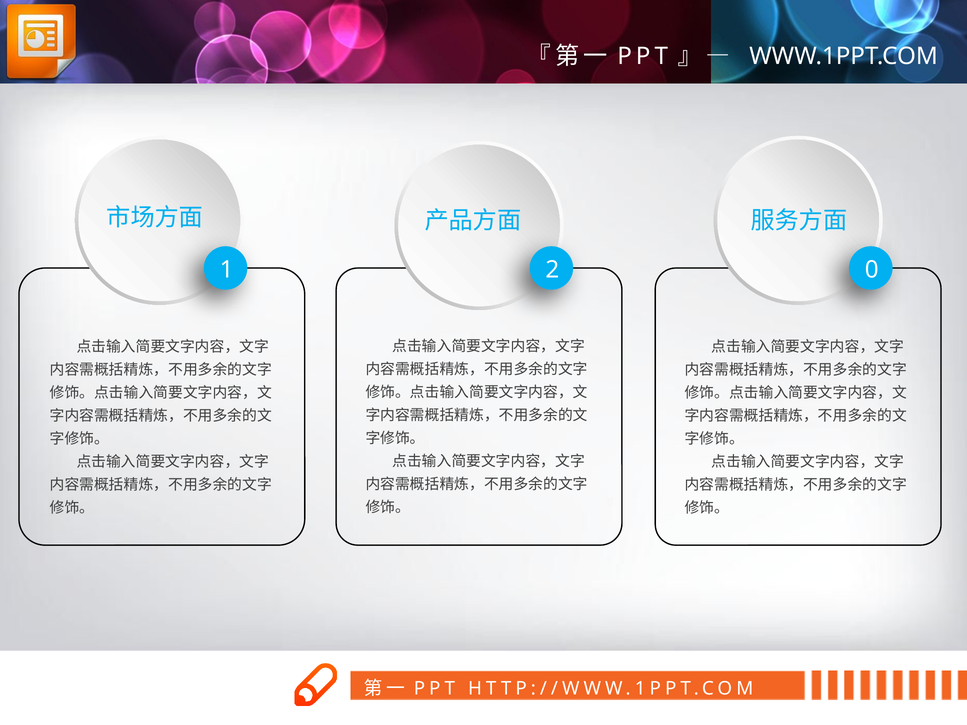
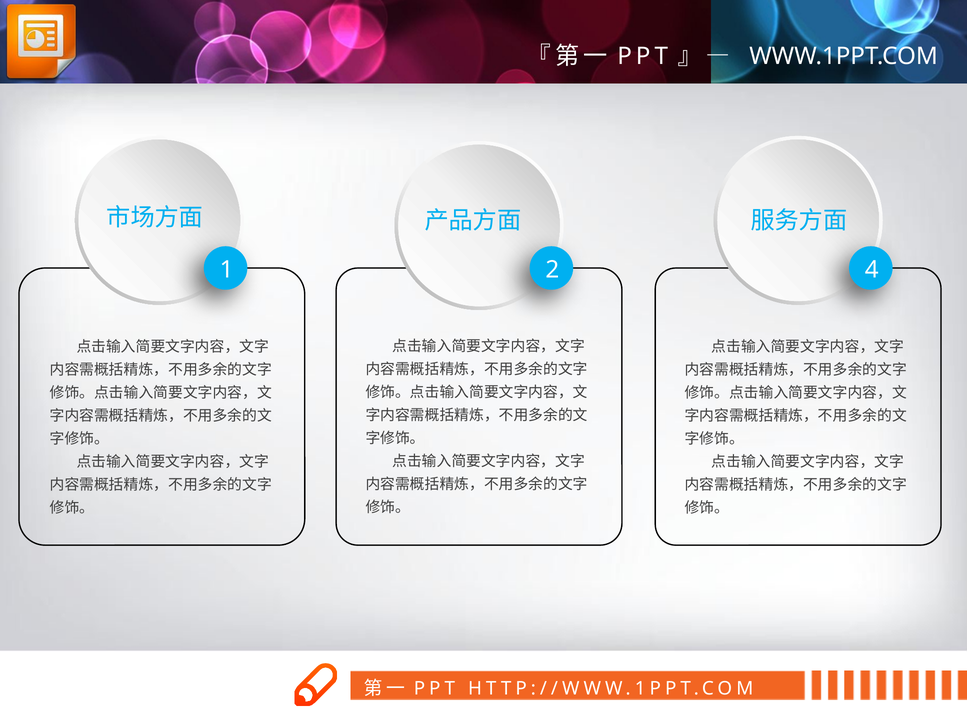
0: 0 -> 4 (872, 270)
